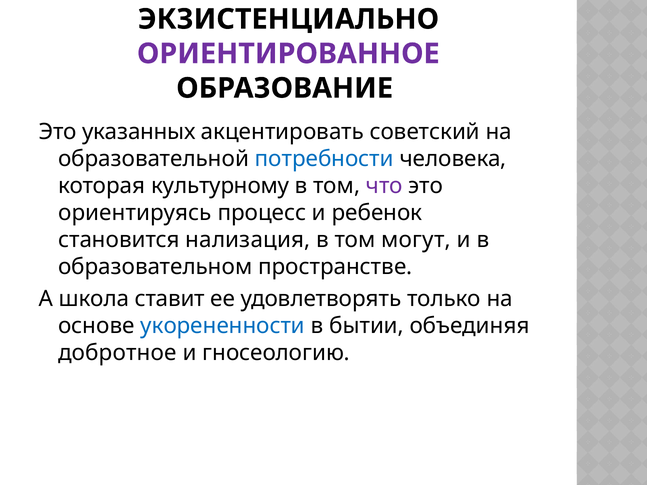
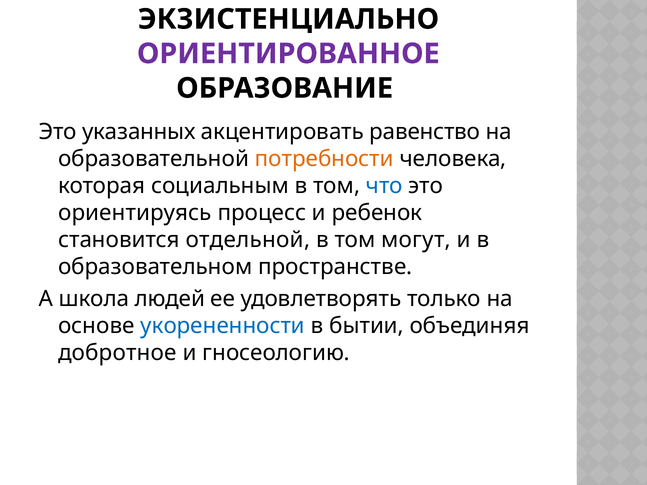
советский: советский -> равенство (425, 132)
потребности colour: blue -> orange (324, 159)
культурному: культурному -> социальным (220, 186)
что colour: purple -> blue (384, 186)
нализация: нализация -> отдельной (248, 240)
ставит: ставит -> людей (170, 299)
